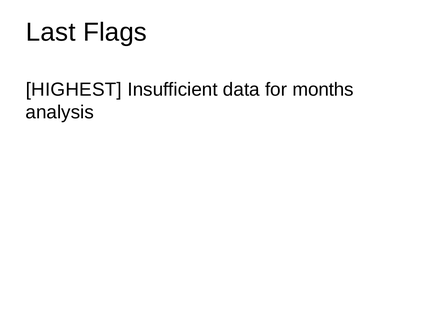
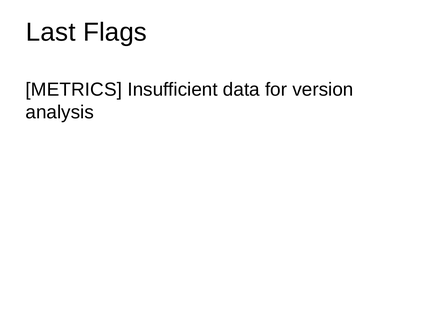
HIGHEST: HIGHEST -> METRICS (74, 89)
months: months -> version (323, 89)
